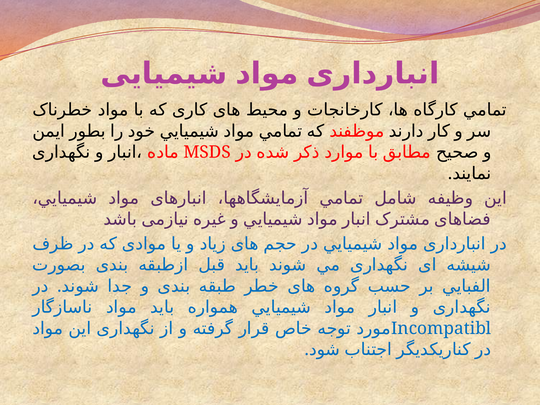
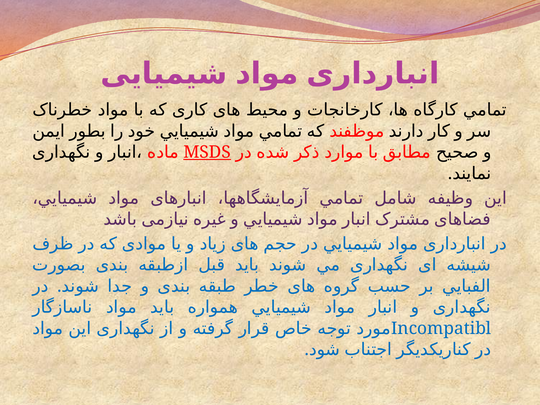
MSDS underline: none -> present (207, 152)
